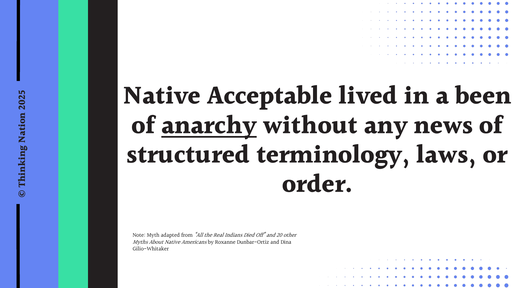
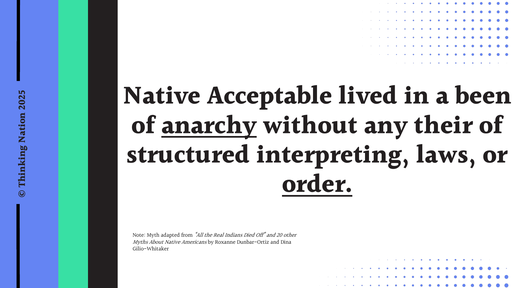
news: news -> their (443, 126)
terminology: terminology -> interpreting (333, 155)
order underline: none -> present (317, 185)
